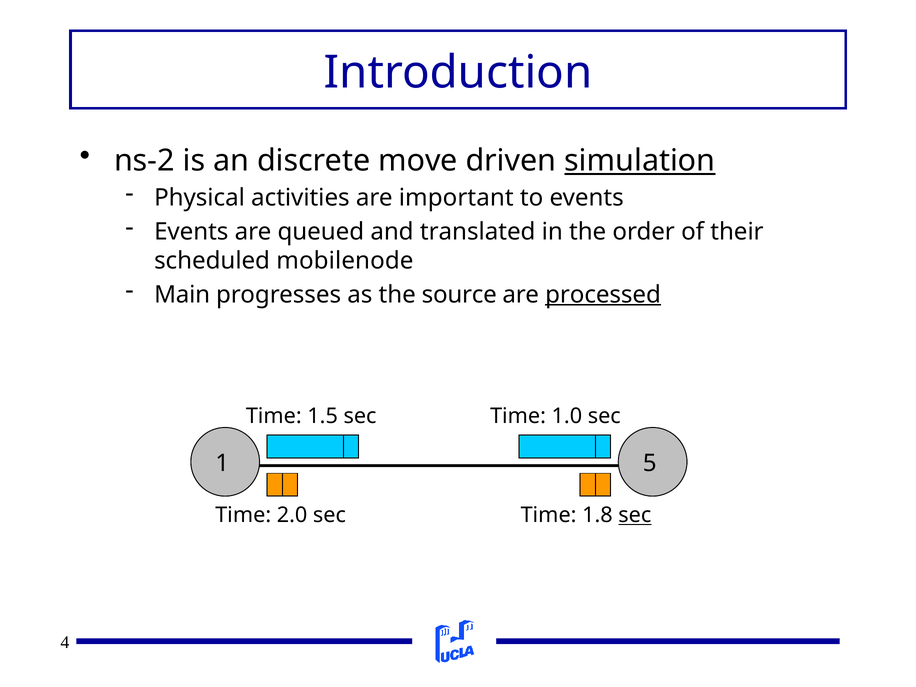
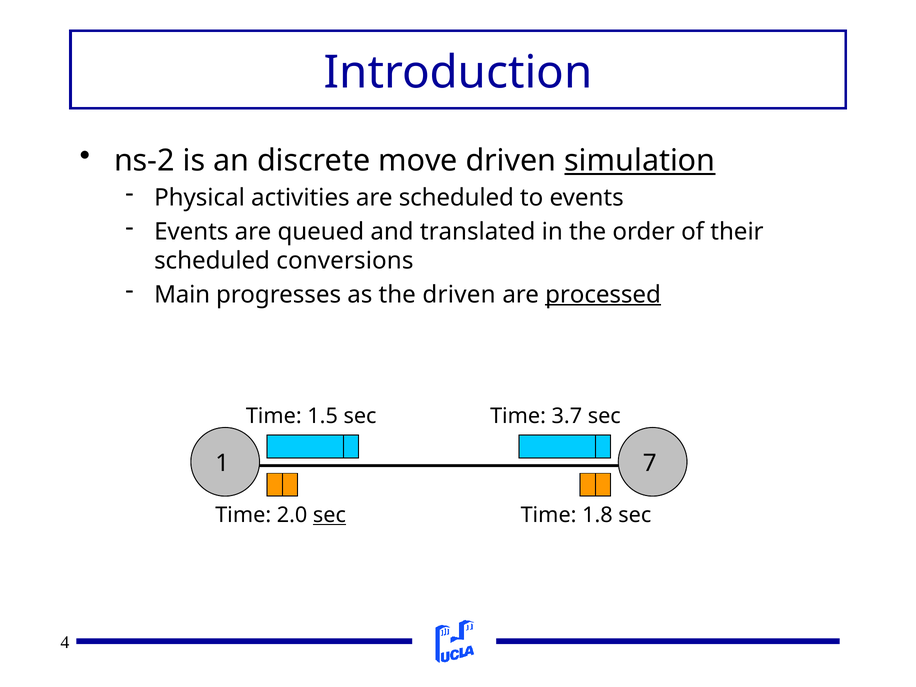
are important: important -> scheduled (456, 198)
mobilenode: mobilenode -> conversions (345, 261)
the source: source -> driven (459, 295)
1.0: 1.0 -> 3.7 (567, 416)
5: 5 -> 7 (650, 464)
sec underline: none -> present (329, 515)
sec underline: present -> none (635, 515)
